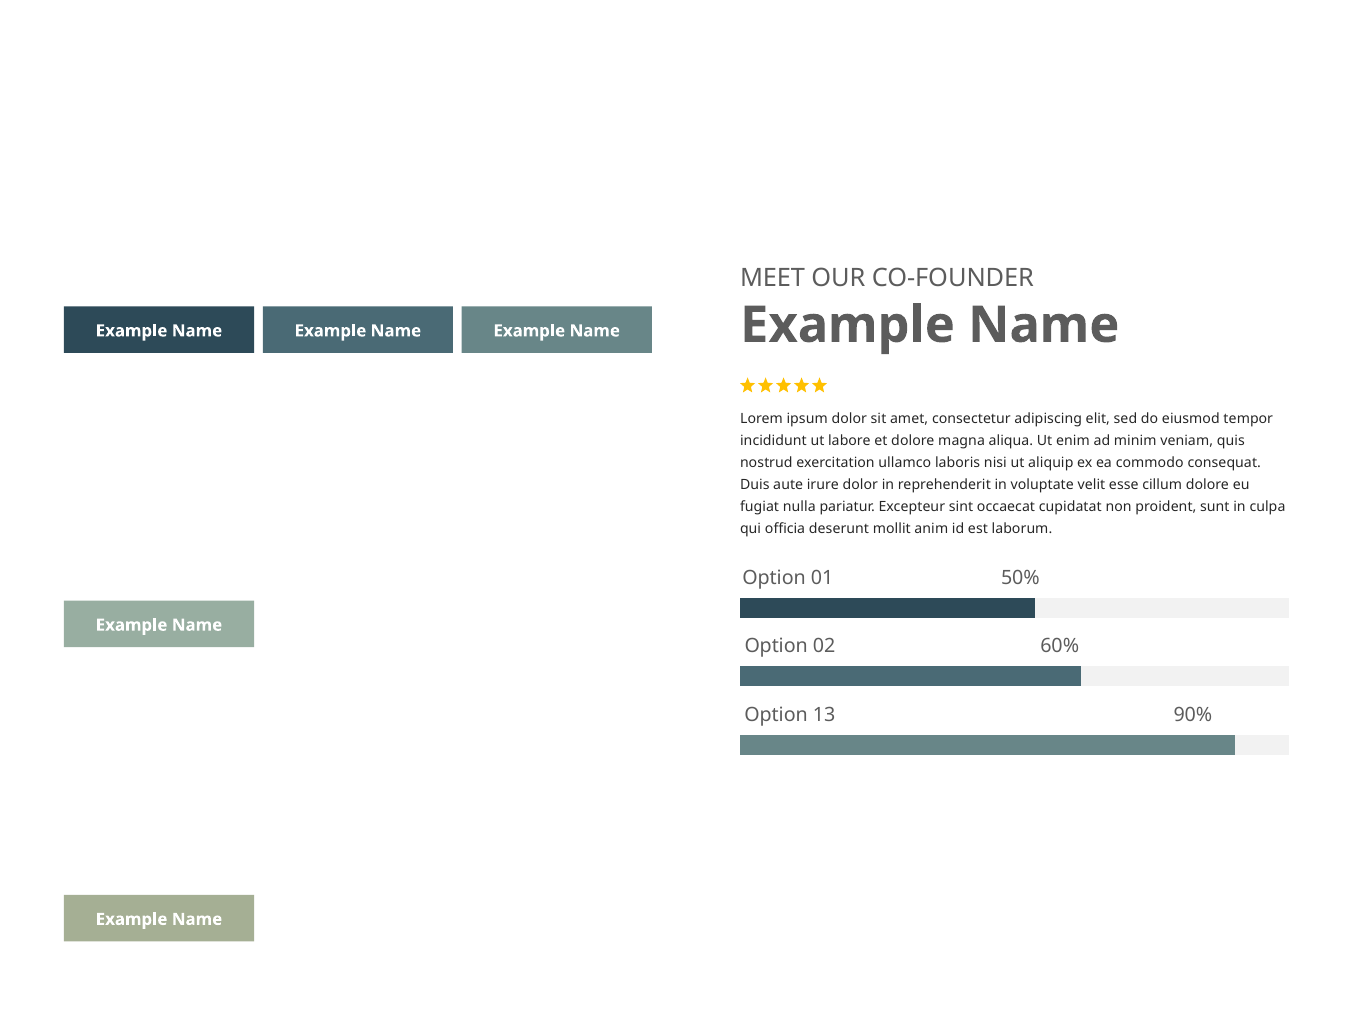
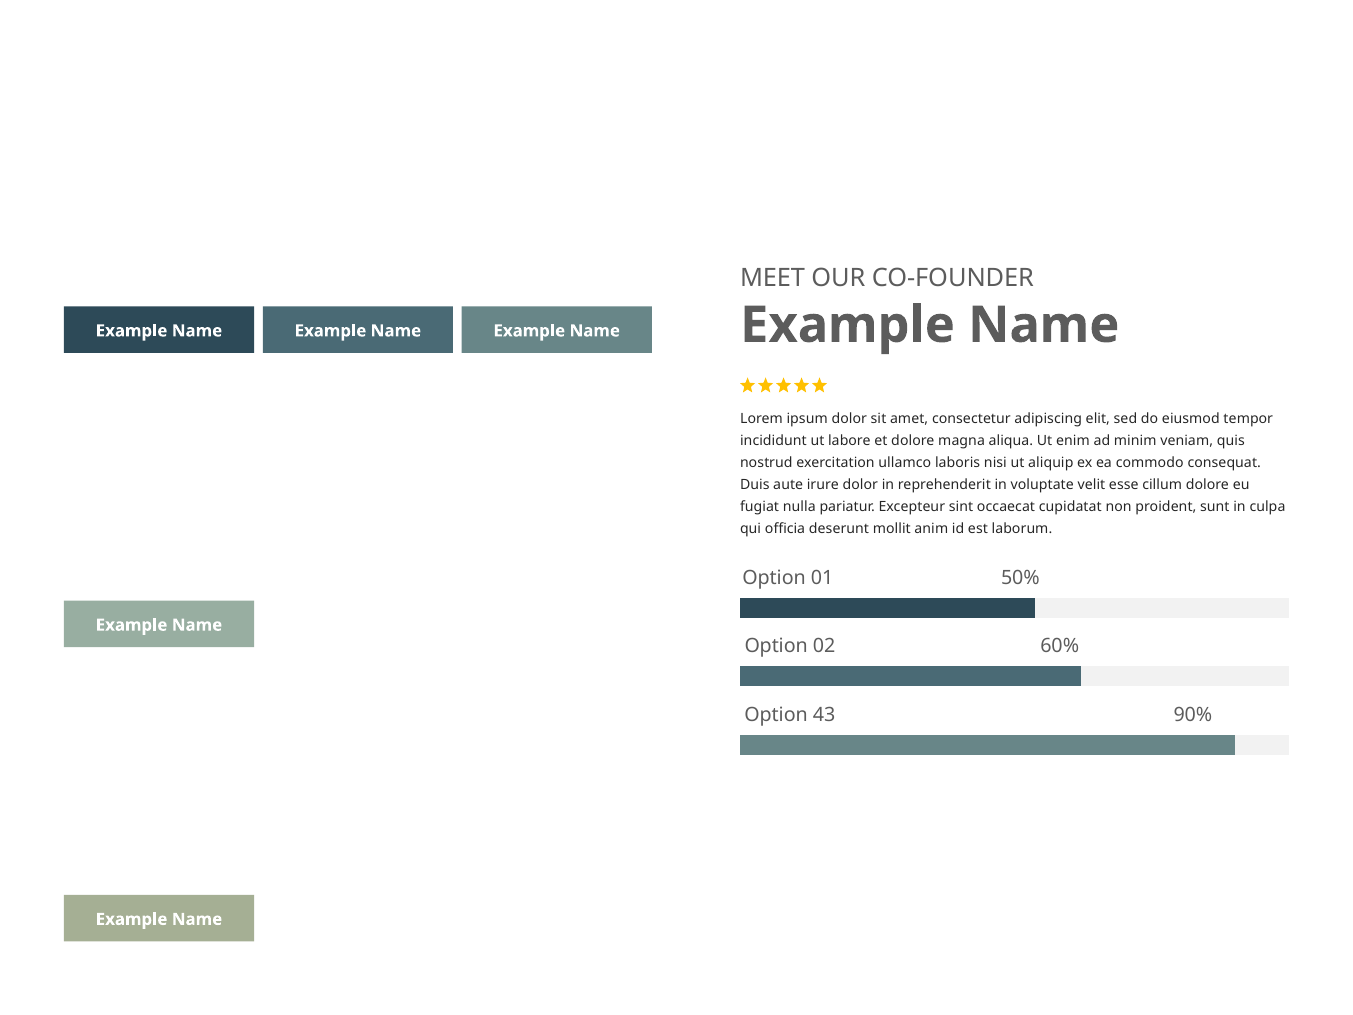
13: 13 -> 43 (824, 715)
